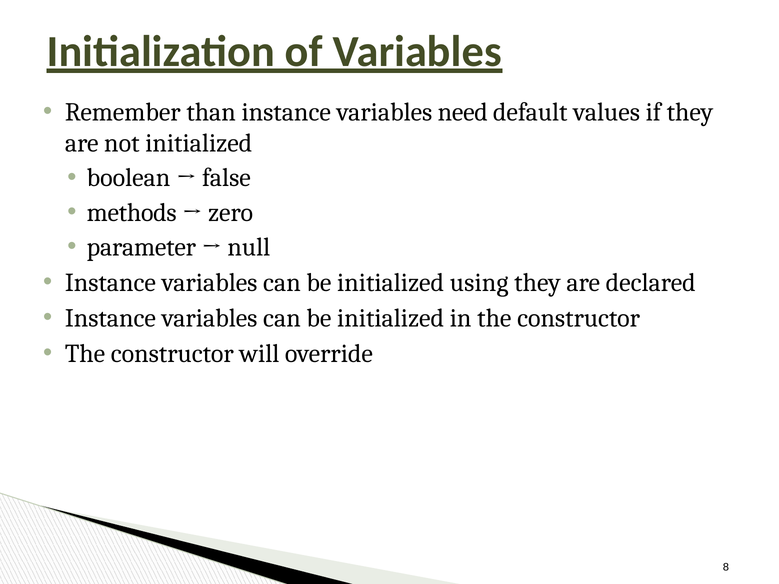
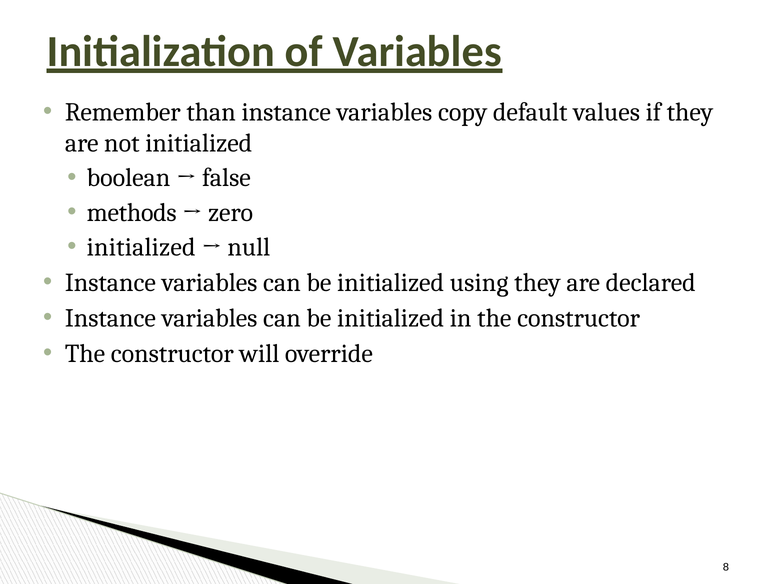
need: need -> copy (463, 112)
parameter: parameter -> initialized (141, 247)
